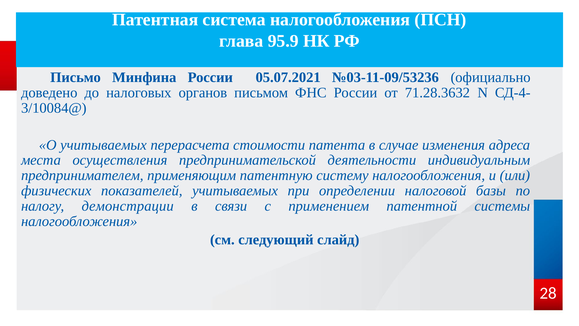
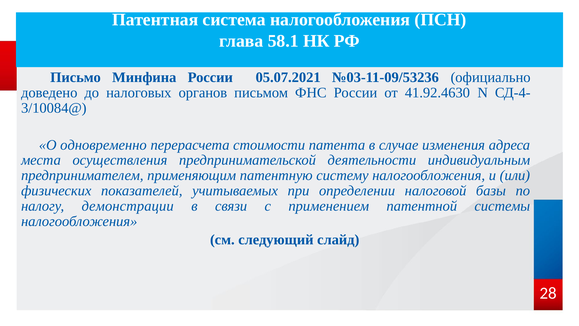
95.9: 95.9 -> 58.1 (283, 41)
71.28.3632: 71.28.3632 -> 41.92.4630 (437, 93)
О учитываемых: учитываемых -> одновременно (103, 145)
